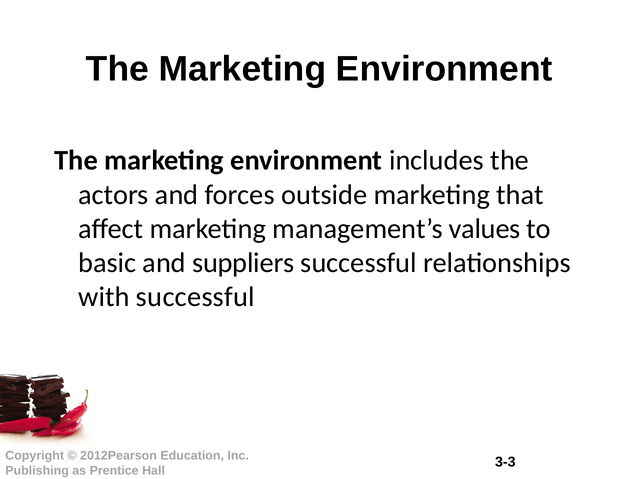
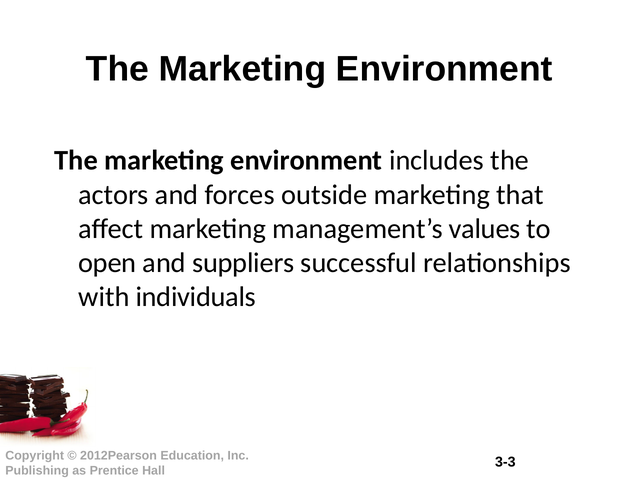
basic: basic -> open (107, 263)
with successful: successful -> individuals (196, 297)
